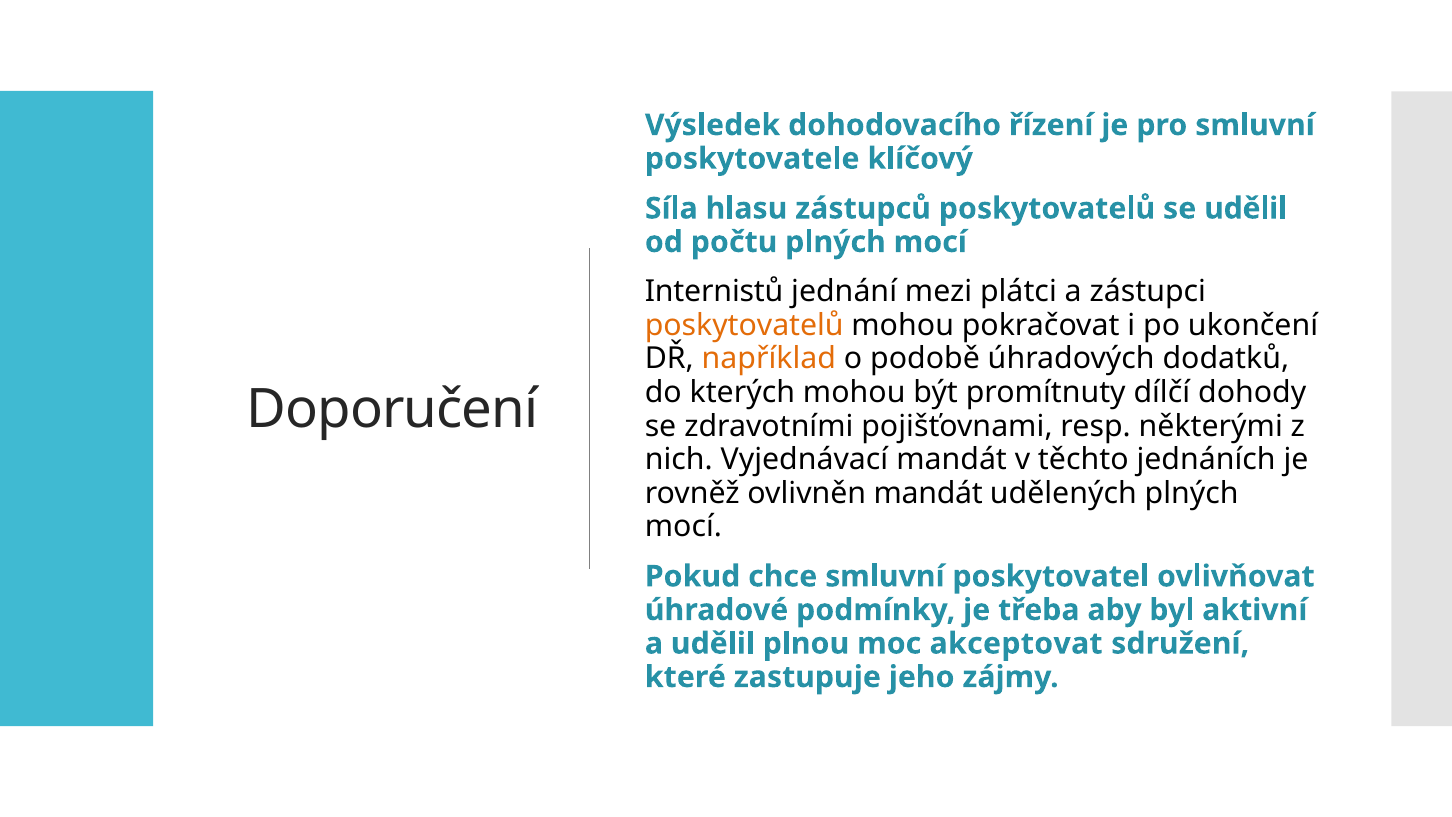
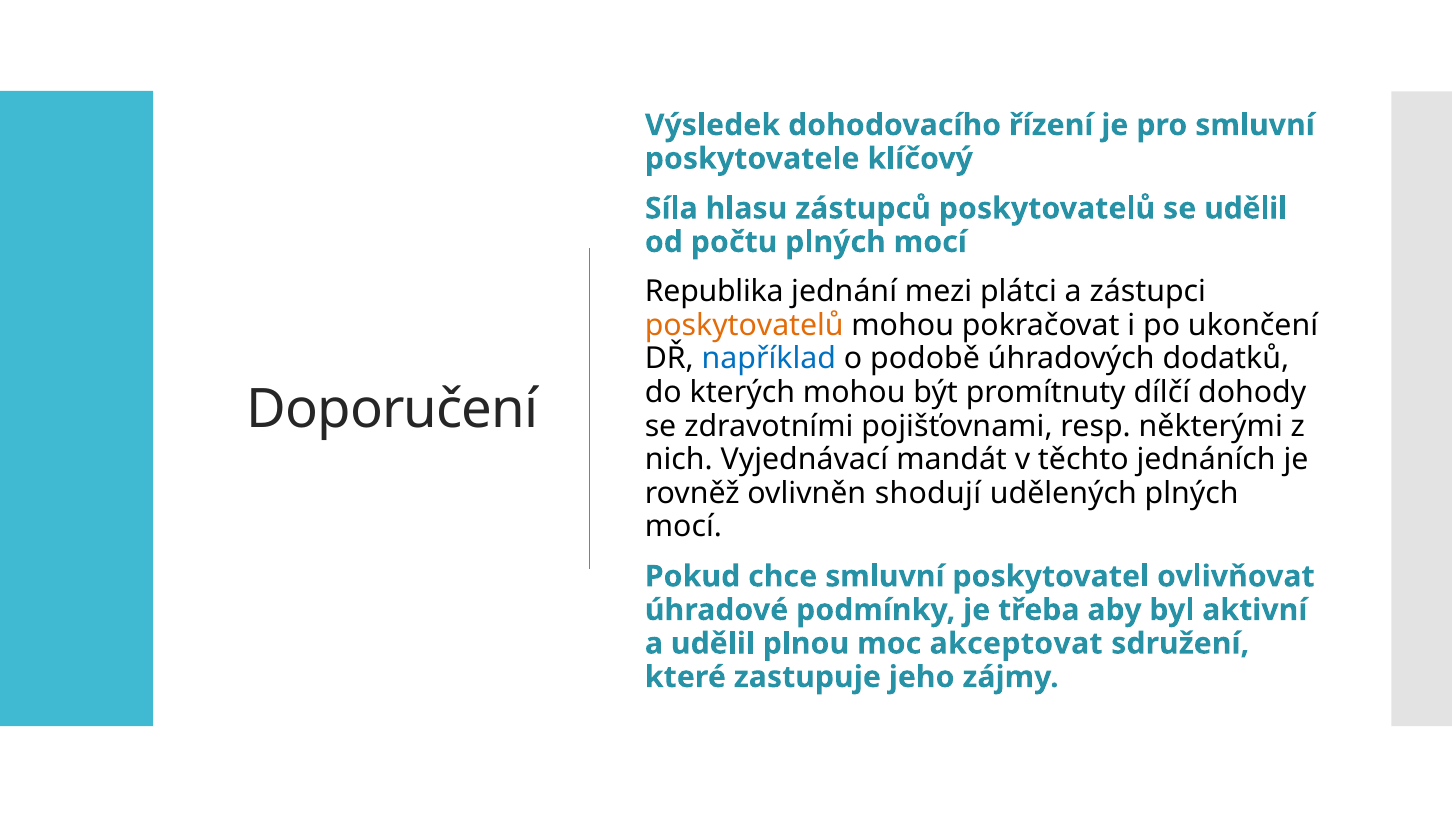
Internistů: Internistů -> Republika (714, 292)
například colour: orange -> blue (769, 359)
ovlivněn mandát: mandát -> shodují (928, 493)
